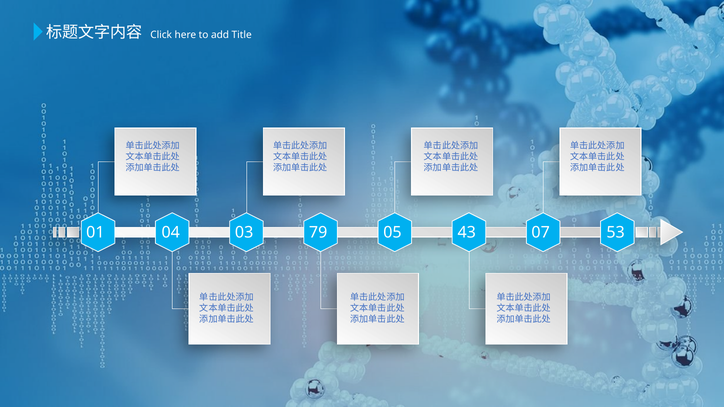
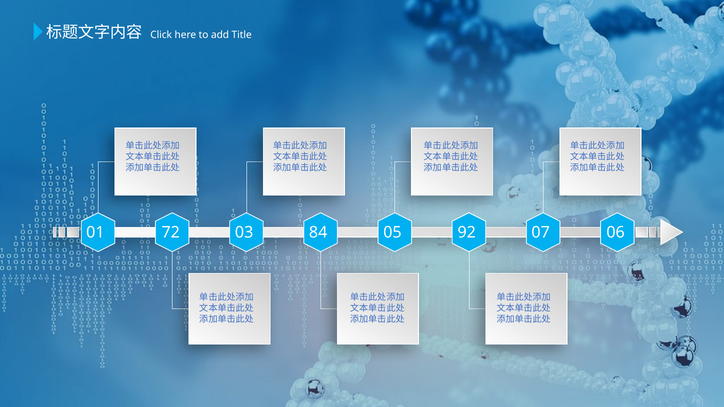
04: 04 -> 72 (171, 233)
79: 79 -> 84 (318, 233)
43: 43 -> 92 (467, 233)
53: 53 -> 06 (616, 233)
